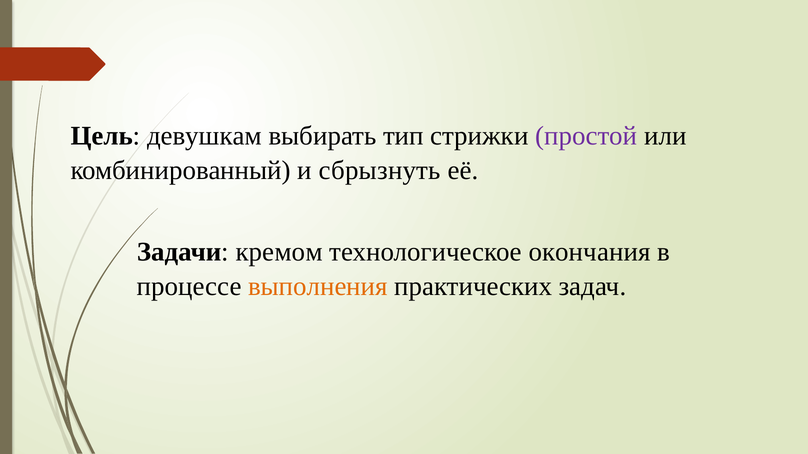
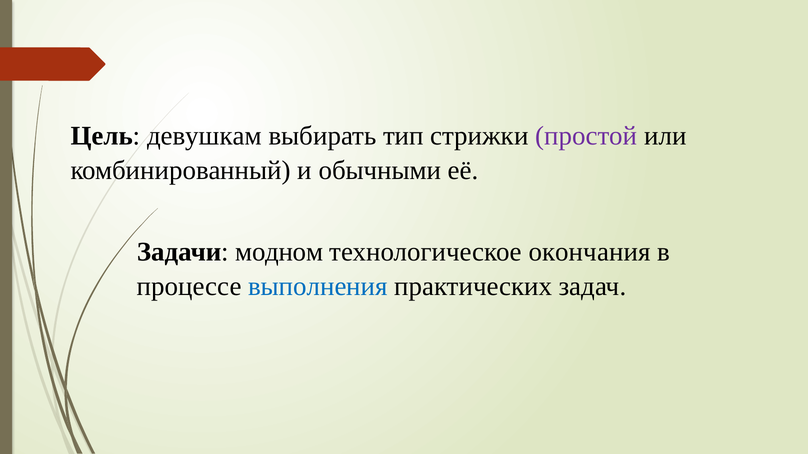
сбрызнуть: сбрызнуть -> обычными (380, 171)
кремом: кремом -> модном (279, 252)
выполнения colour: orange -> blue (318, 287)
